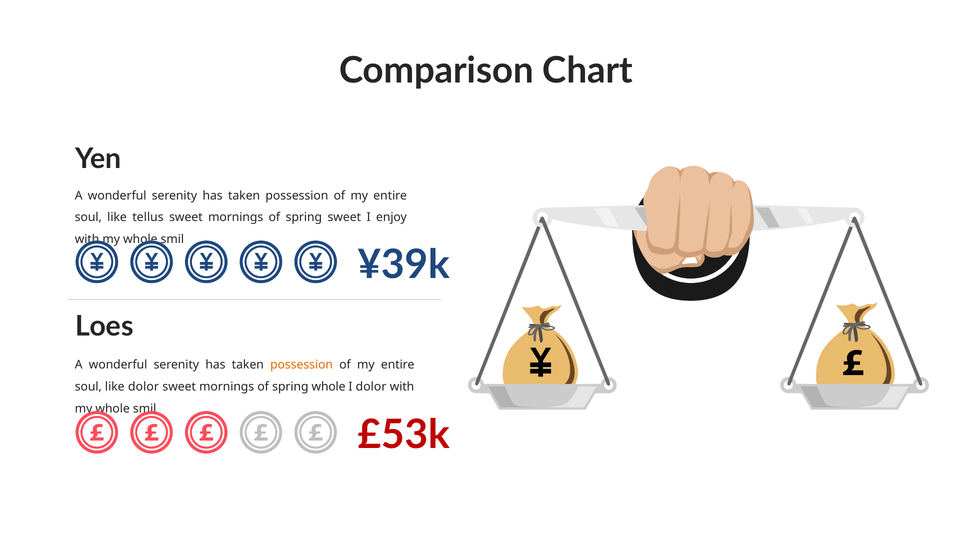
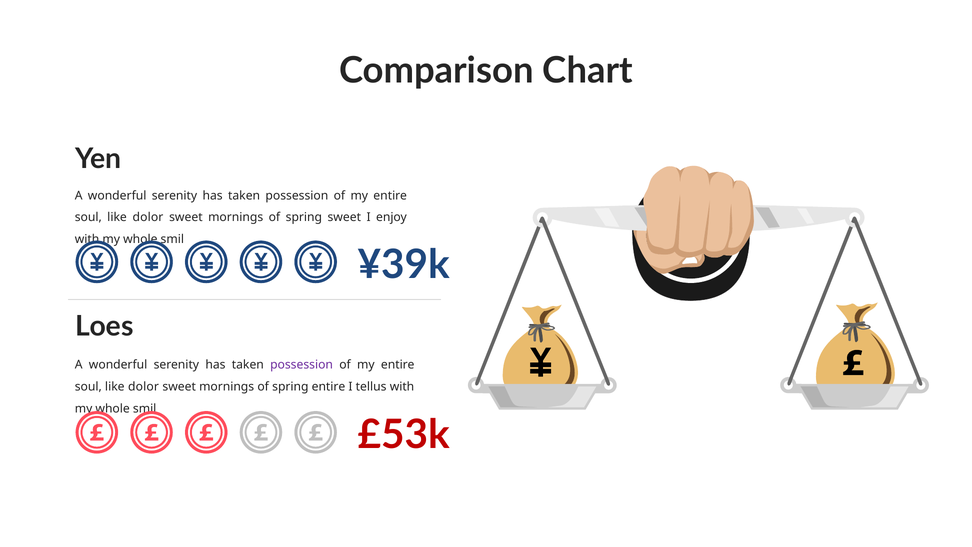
tellus: tellus -> dolor (148, 217)
possession colour: orange -> purple (302, 365)
spring whole: whole -> entire (328, 386)
I dolor: dolor -> tellus (371, 386)
